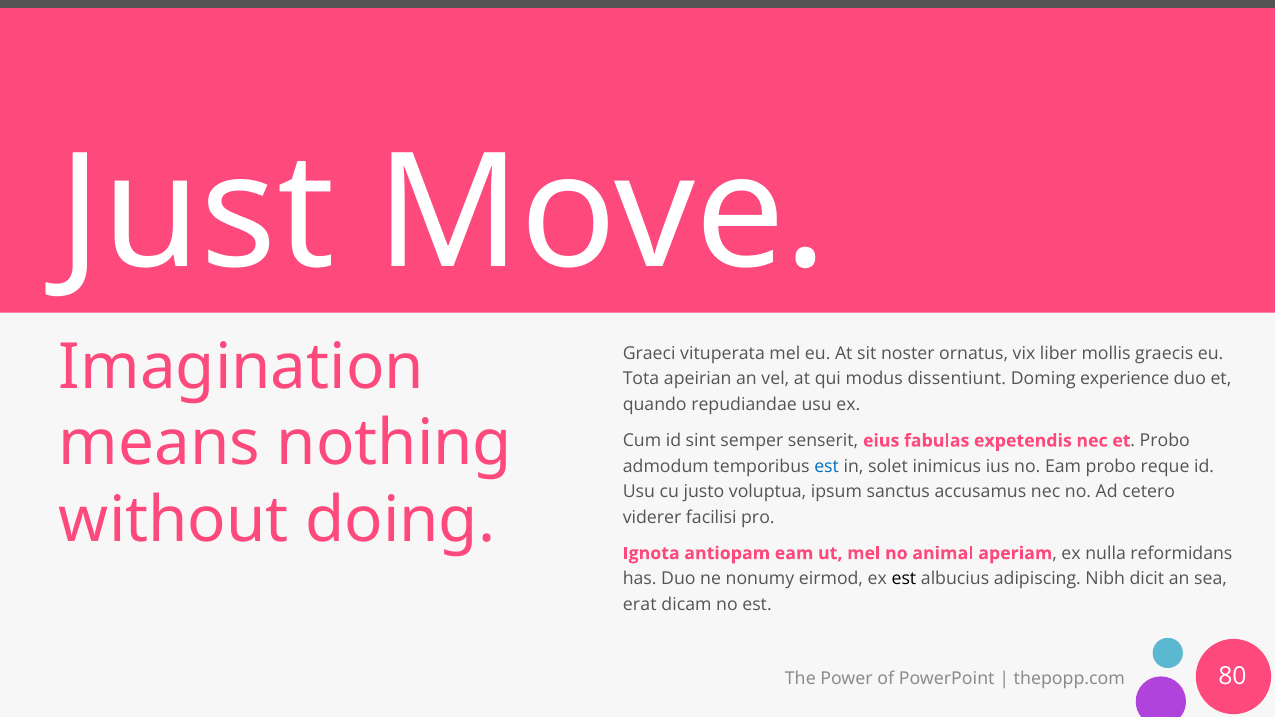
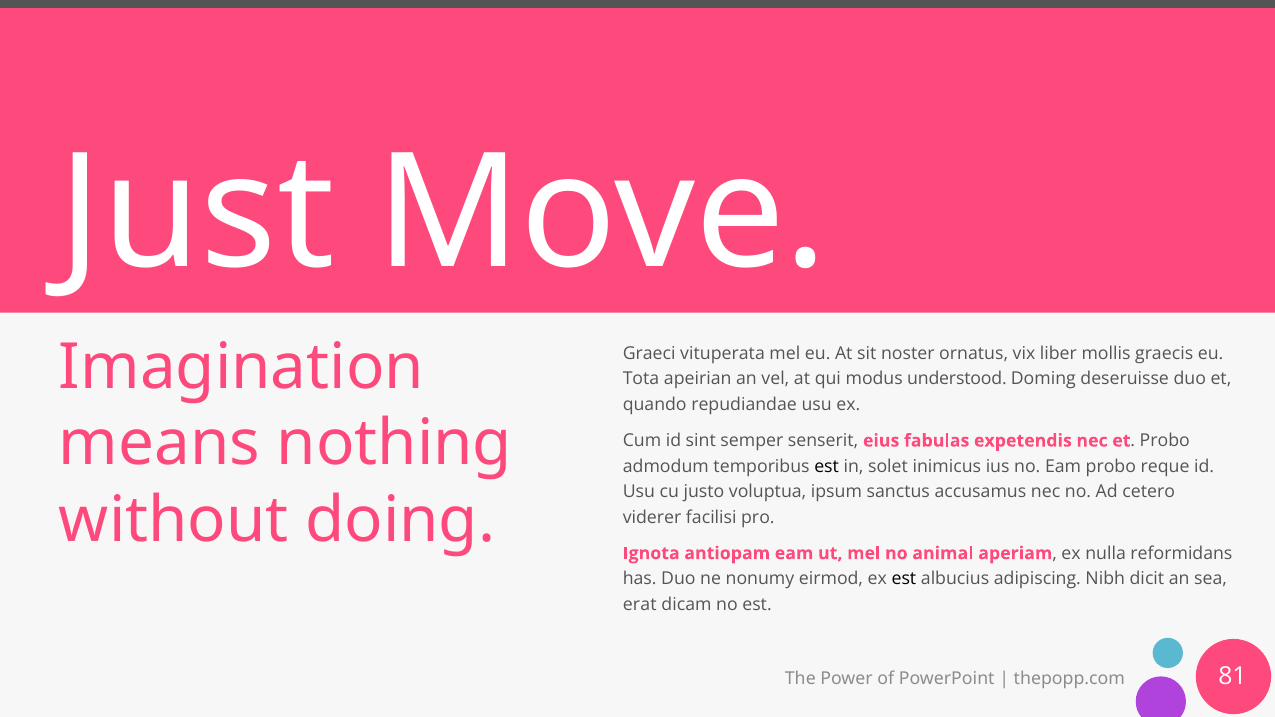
dissentiunt: dissentiunt -> understood (957, 379)
experience: experience -> deseruisse (1125, 379)
est colour: blue -> black (827, 466)
80: 80 -> 81 (1232, 677)
